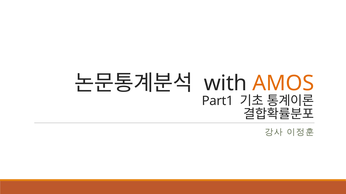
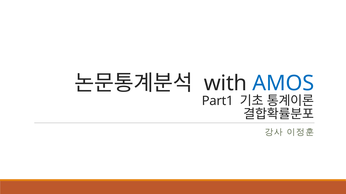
AMOS colour: orange -> blue (283, 83)
